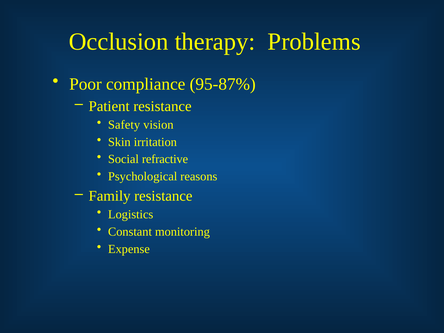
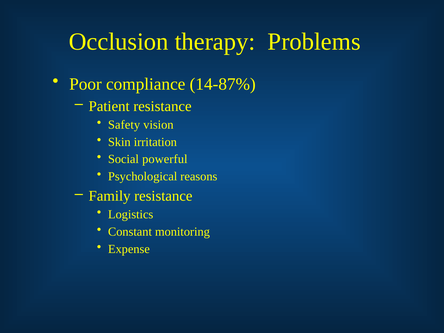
95-87%: 95-87% -> 14-87% (223, 84)
refractive: refractive -> powerful (165, 159)
